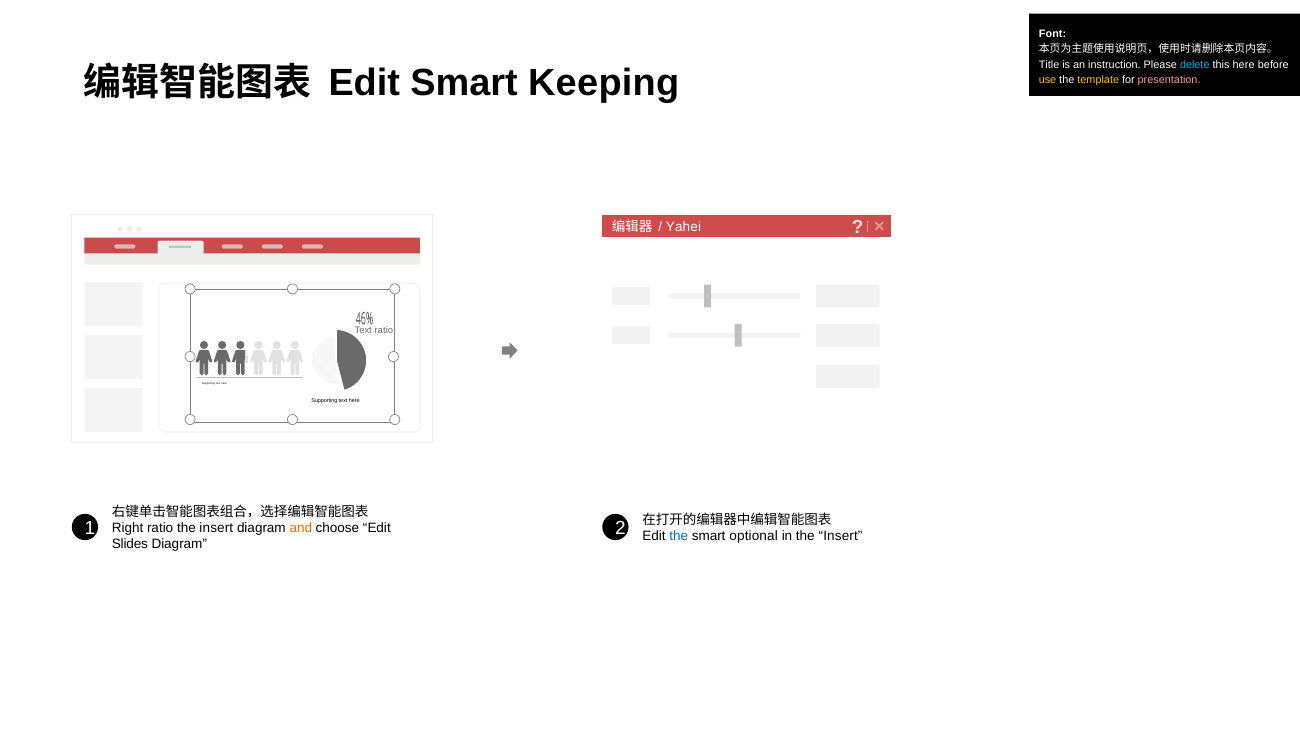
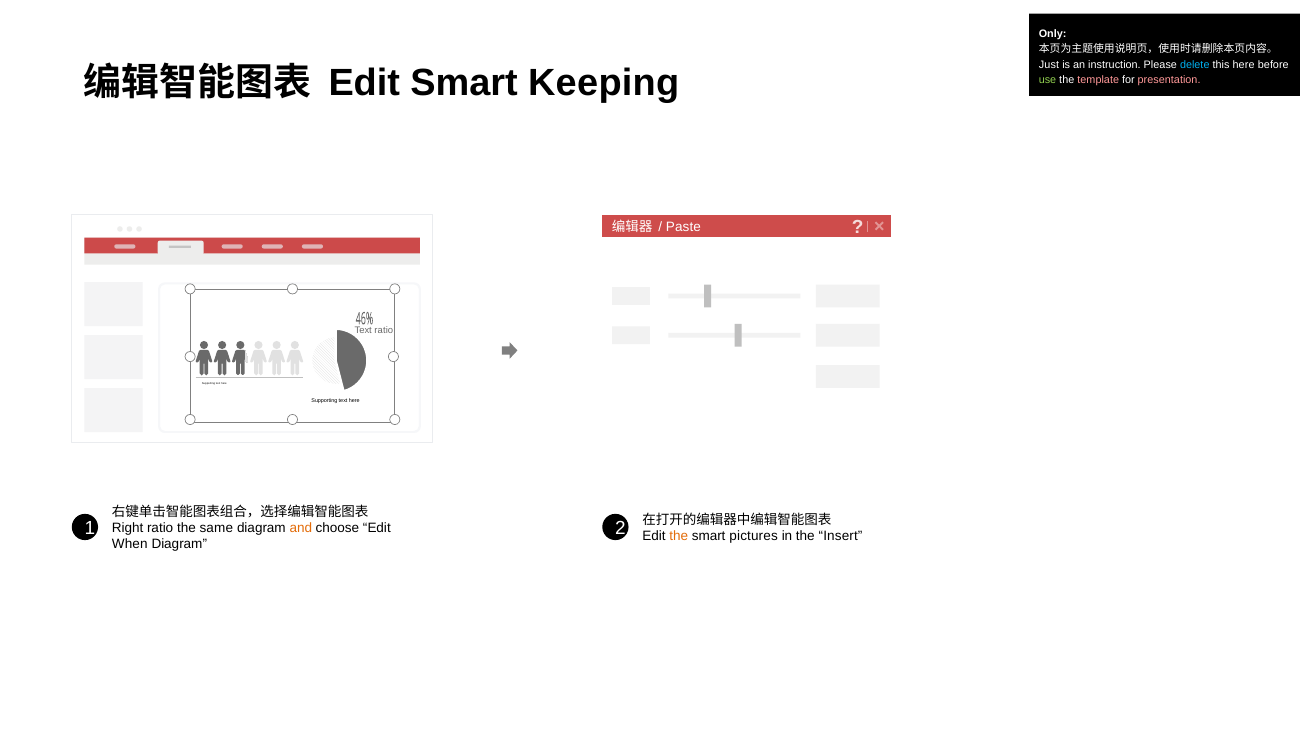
Font: Font -> Only (1053, 34)
Title: Title -> Just (1049, 65)
use colour: yellow -> light green (1047, 80)
template colour: yellow -> pink (1098, 80)
Yahei: Yahei -> Paste (683, 227)
insert: insert -> same (216, 528)
the colour: blue -> orange (679, 536)
optional: optional -> pictures (754, 536)
Slides: Slides -> When (130, 544)
